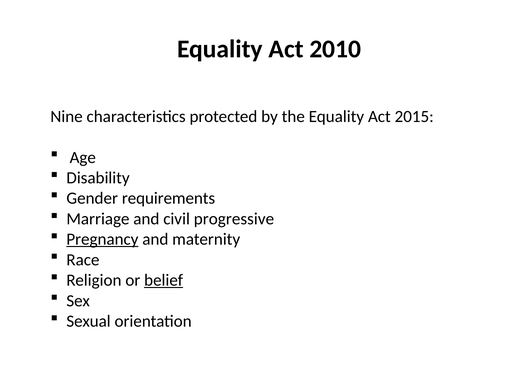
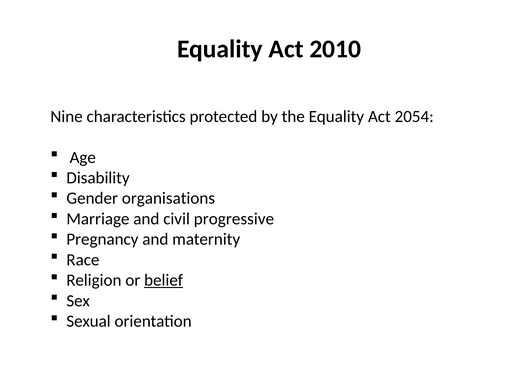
2015: 2015 -> 2054 (414, 116)
requirements: requirements -> organisations (168, 198)
Pregnancy underline: present -> none (102, 239)
